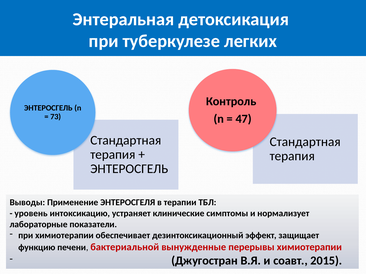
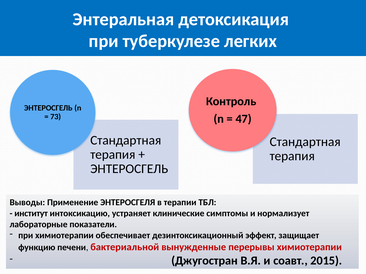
уровень: уровень -> институт (31, 214)
